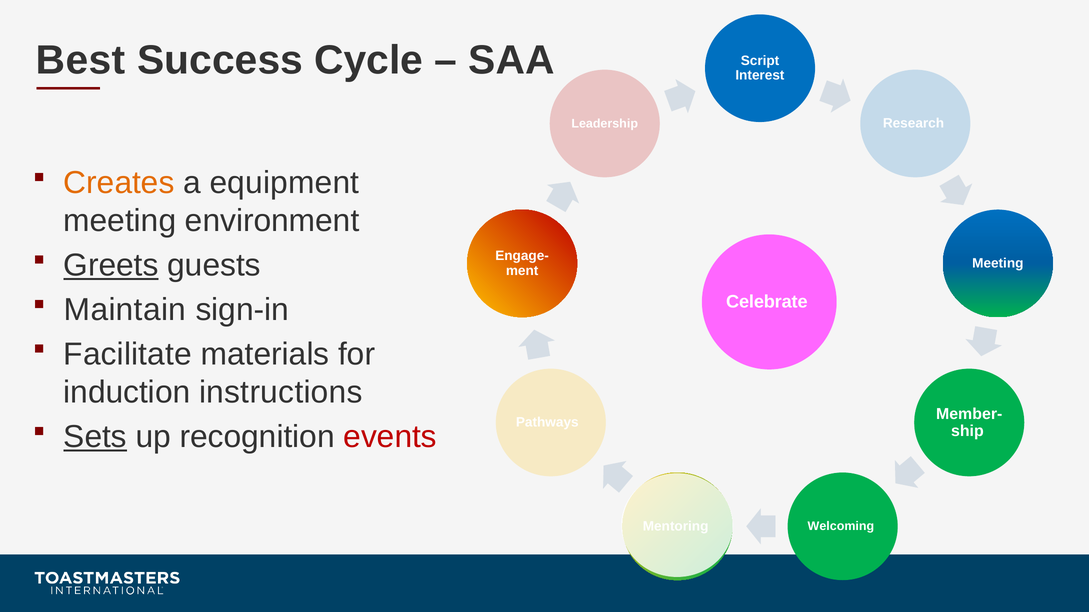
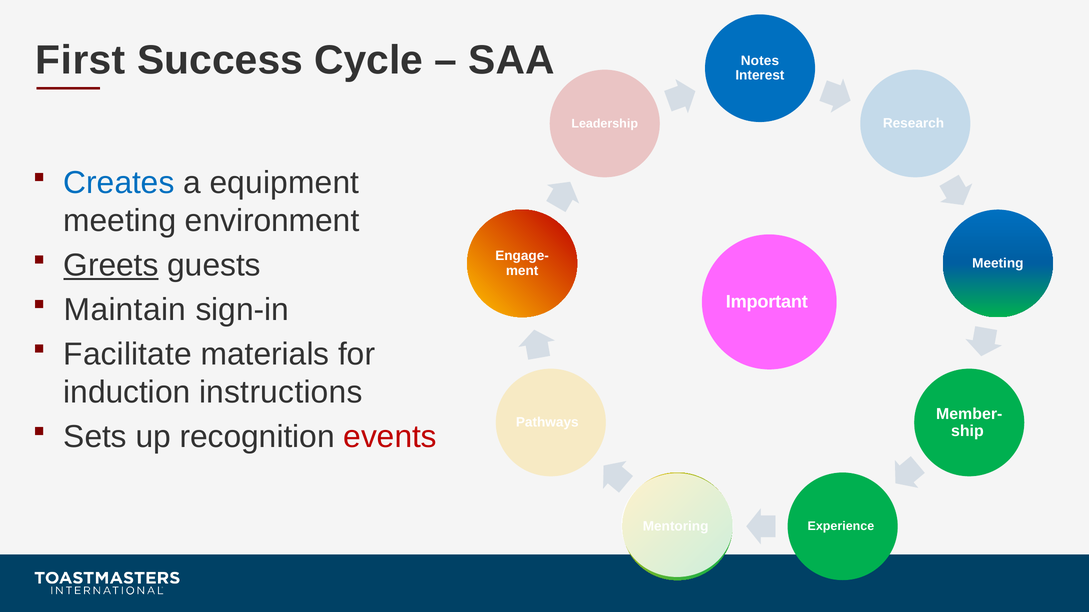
Best: Best -> First (81, 60)
Script: Script -> Notes (760, 61)
Creates colour: orange -> blue (119, 183)
Celebrate: Celebrate -> Important (767, 302)
Sets underline: present -> none (95, 437)
Welcoming: Welcoming -> Experience (841, 527)
